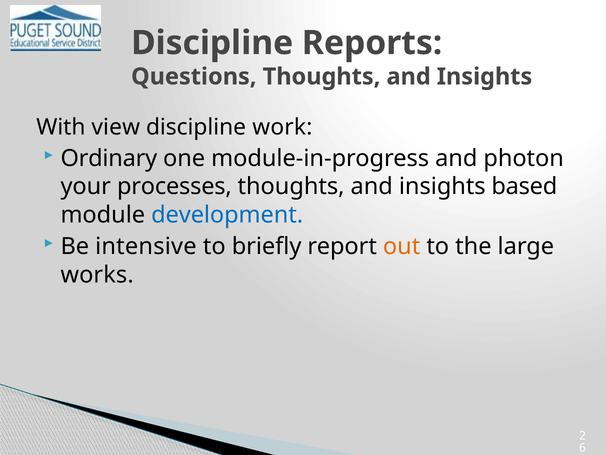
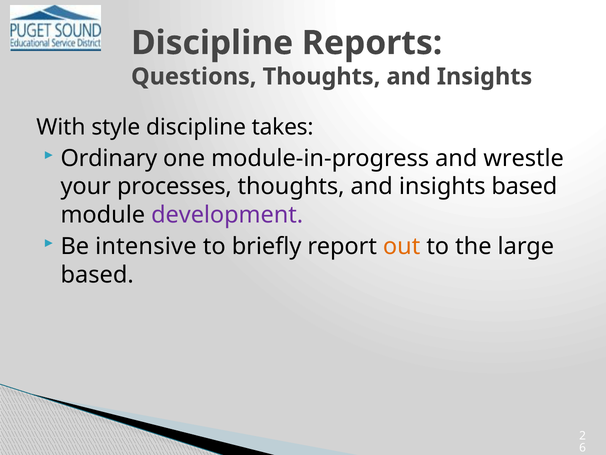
view: view -> style (116, 127)
work: work -> takes (283, 127)
photon: photon -> wrestle (524, 158)
development colour: blue -> purple (227, 215)
works: works -> based (97, 275)
